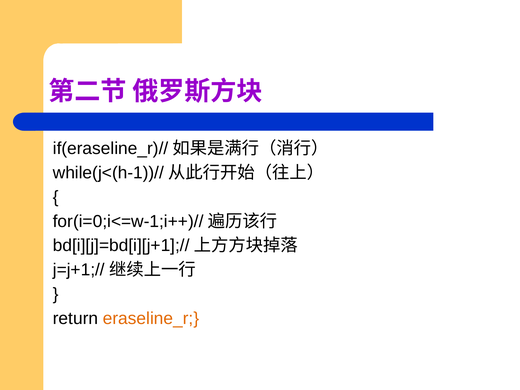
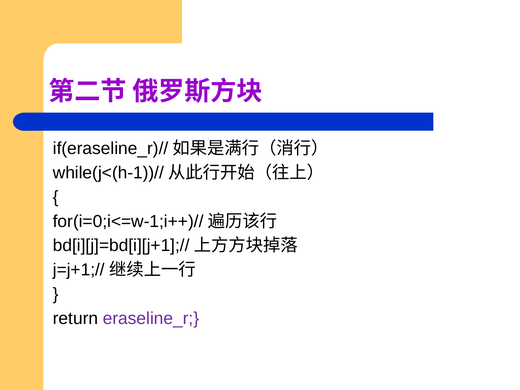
eraseline_r colour: orange -> purple (151, 318)
